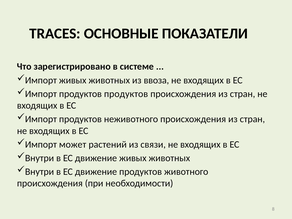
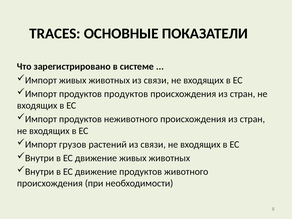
животных из ввоза: ввоза -> связи (156, 80)
может: может -> грузов (73, 144)
